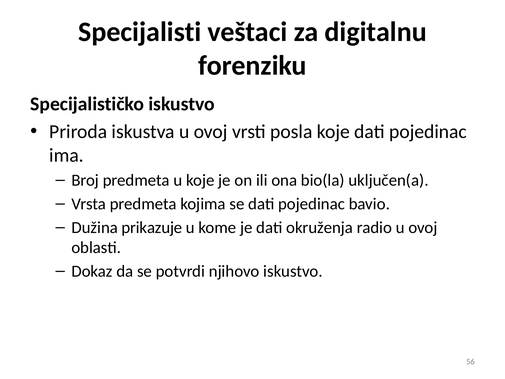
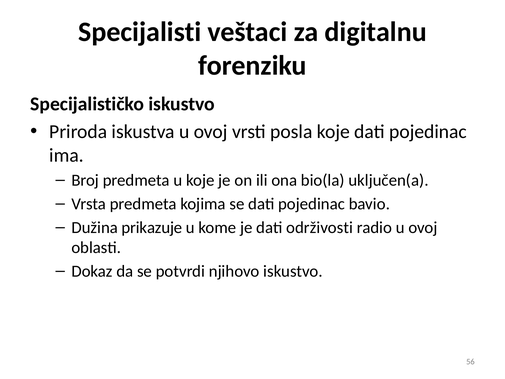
okruženja: okruženja -> održivosti (320, 227)
